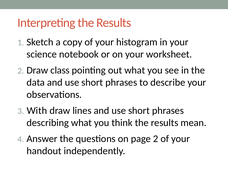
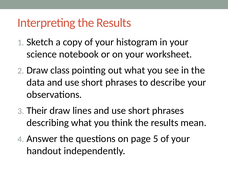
With: With -> Their (37, 111)
page 2: 2 -> 5 (156, 139)
